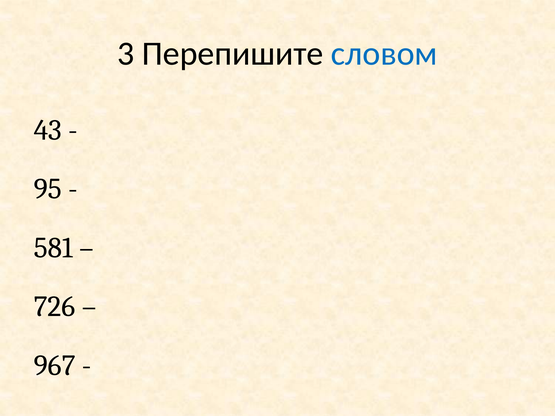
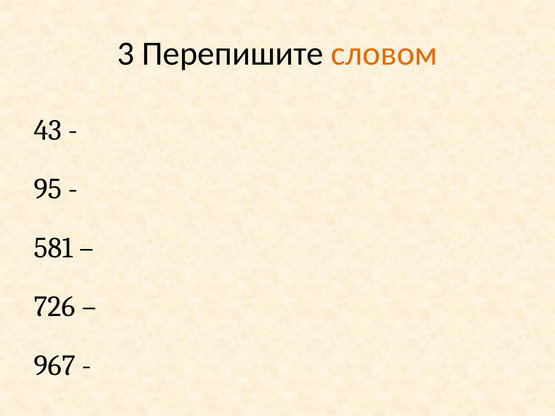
словом colour: blue -> orange (384, 54)
